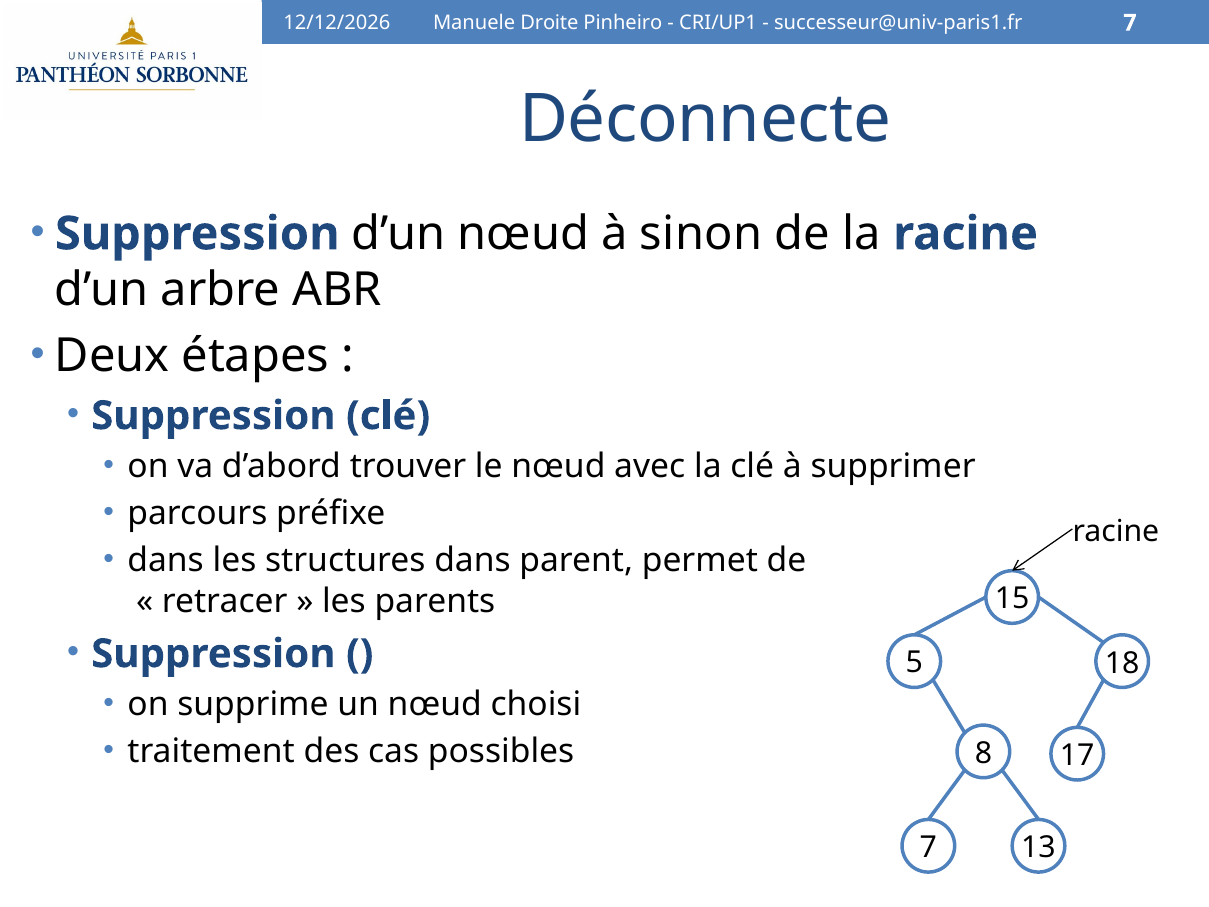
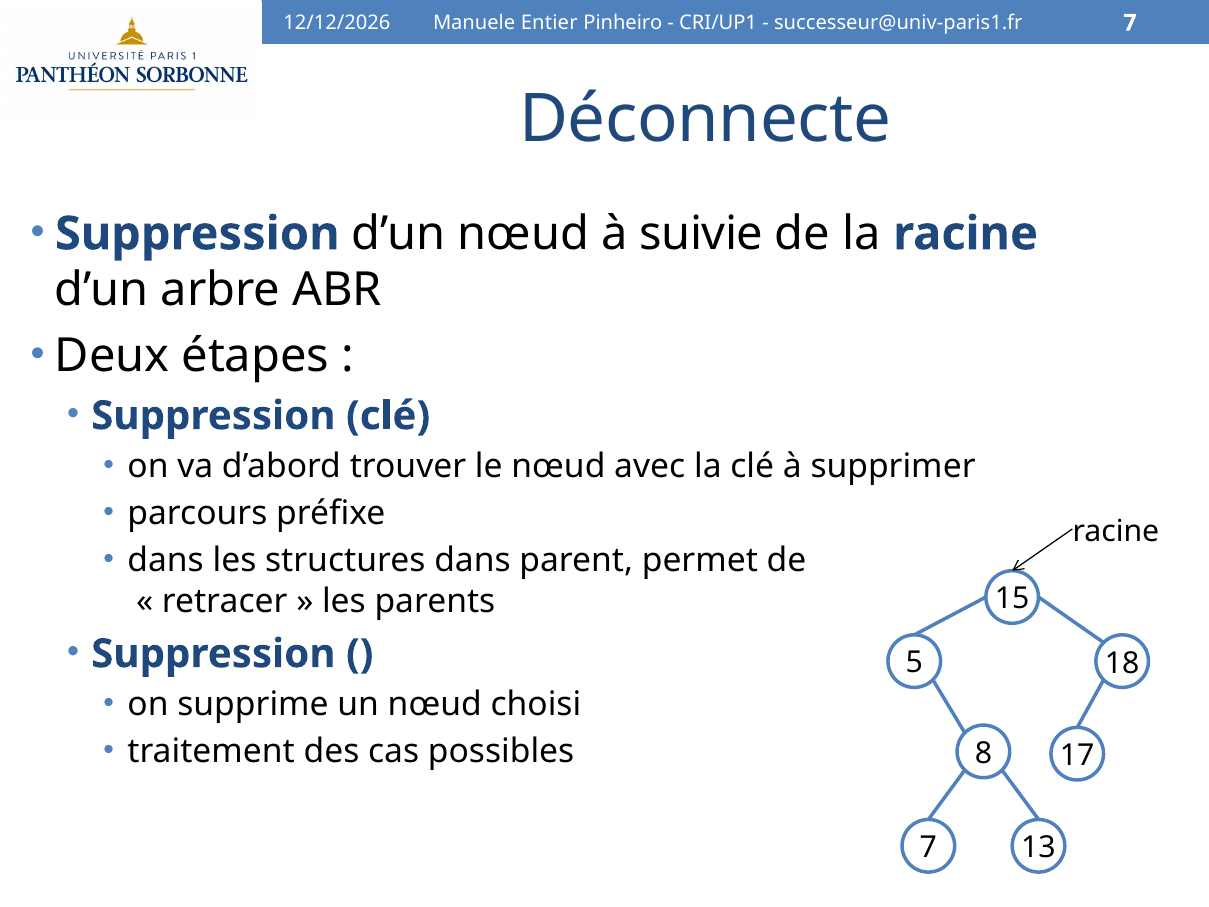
Droite: Droite -> Entier (549, 23)
sinon: sinon -> suivie (702, 234)
